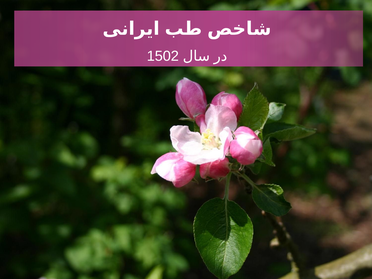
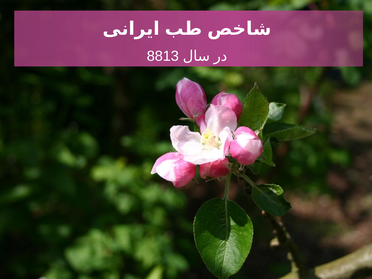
1502: 1502 -> 8813 (163, 56)
